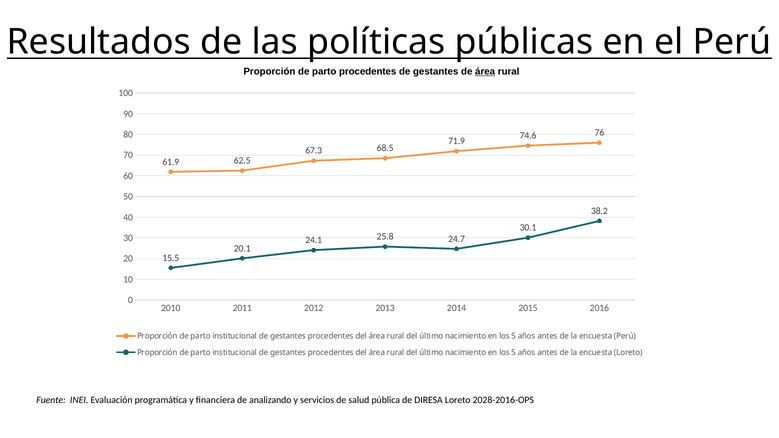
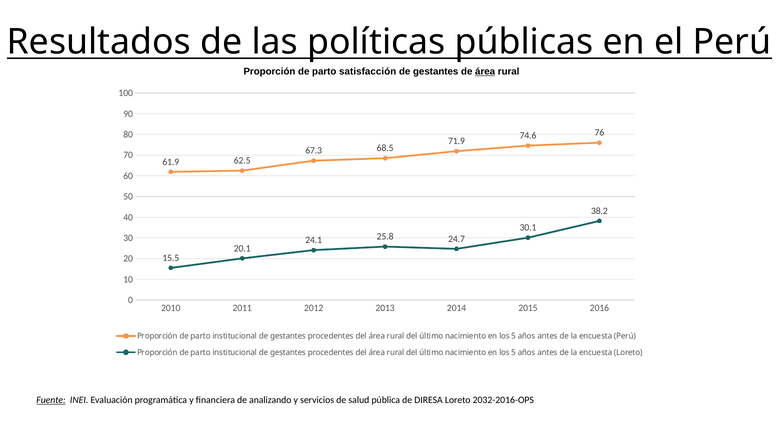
parto procedentes: procedentes -> satisfacción (368, 72)
Fuente underline: none -> present (51, 400)
2028-2016-OPS: 2028-2016-OPS -> 2032-2016-OPS (503, 400)
